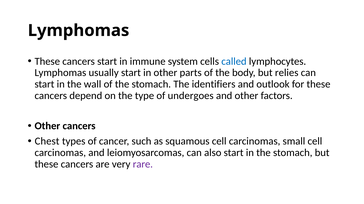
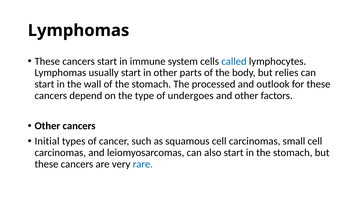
identifiers: identifiers -> processed (214, 84)
Chest: Chest -> Initial (47, 142)
rare colour: purple -> blue (143, 165)
